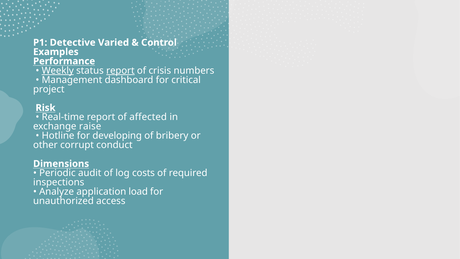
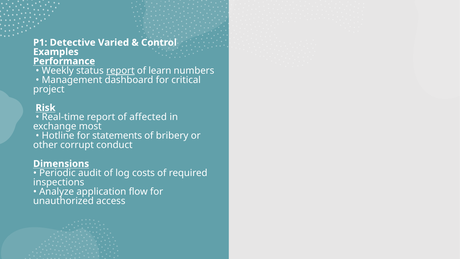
Weekly underline: present -> none (58, 70)
crisis: crisis -> learn (160, 70)
raise: raise -> most (90, 126)
developing: developing -> statements (117, 136)
load: load -> flow (138, 192)
